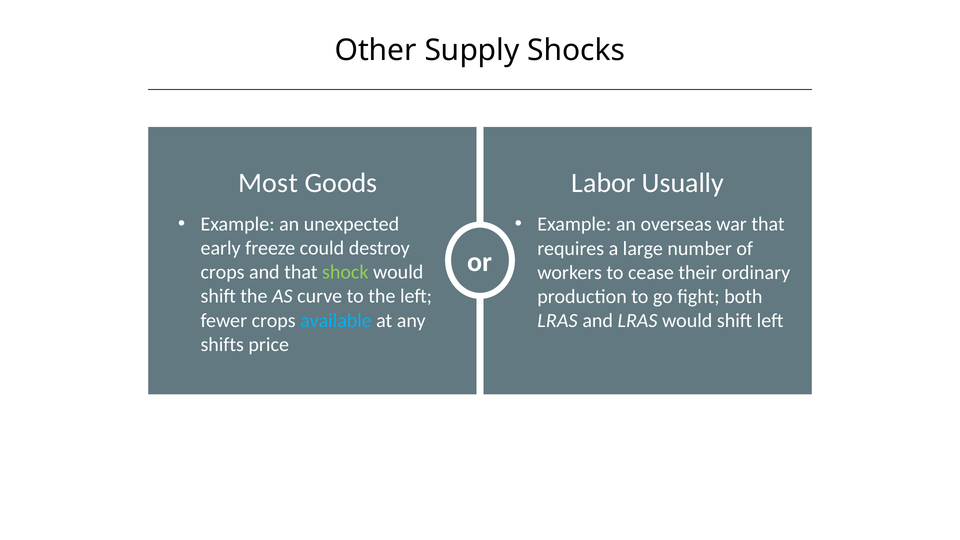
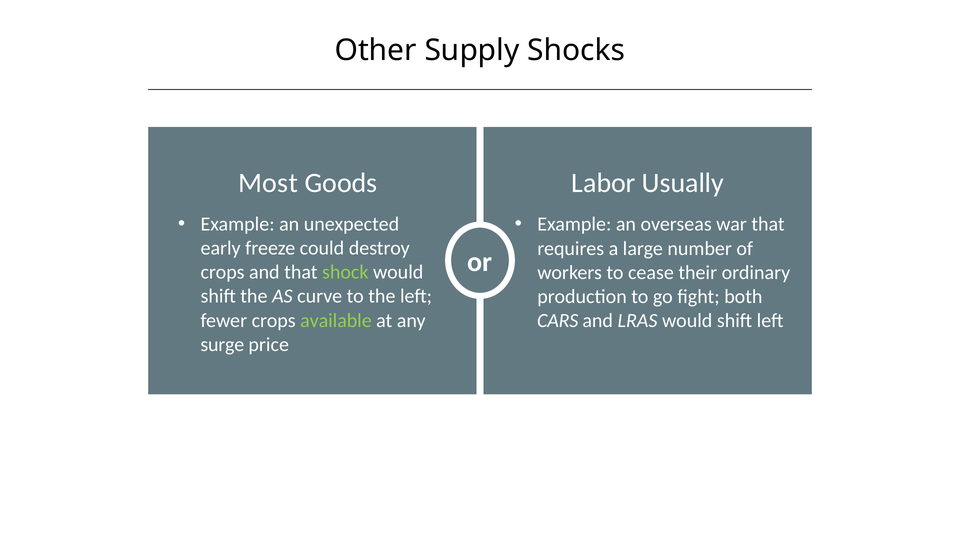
available colour: light blue -> light green (336, 320)
LRAS: LRAS -> CARS (558, 320)
shifts: shifts -> surge (222, 344)
